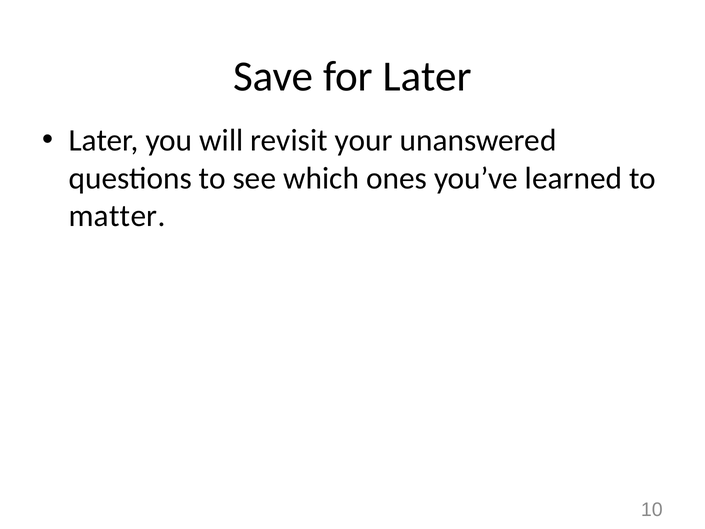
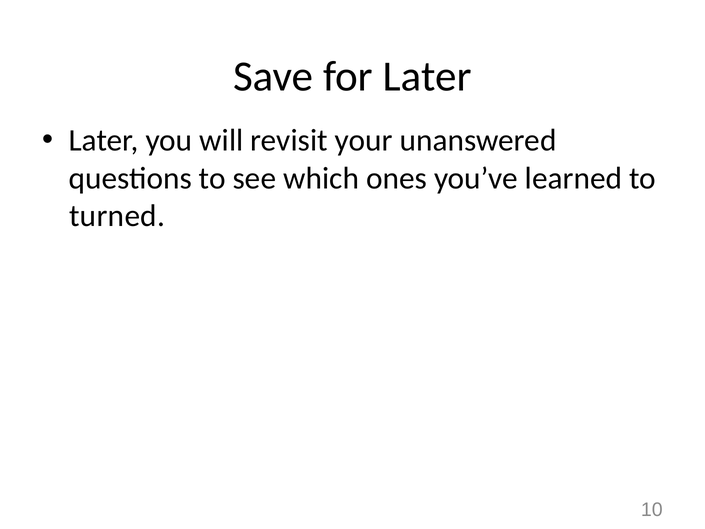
matter: matter -> turned (117, 216)
